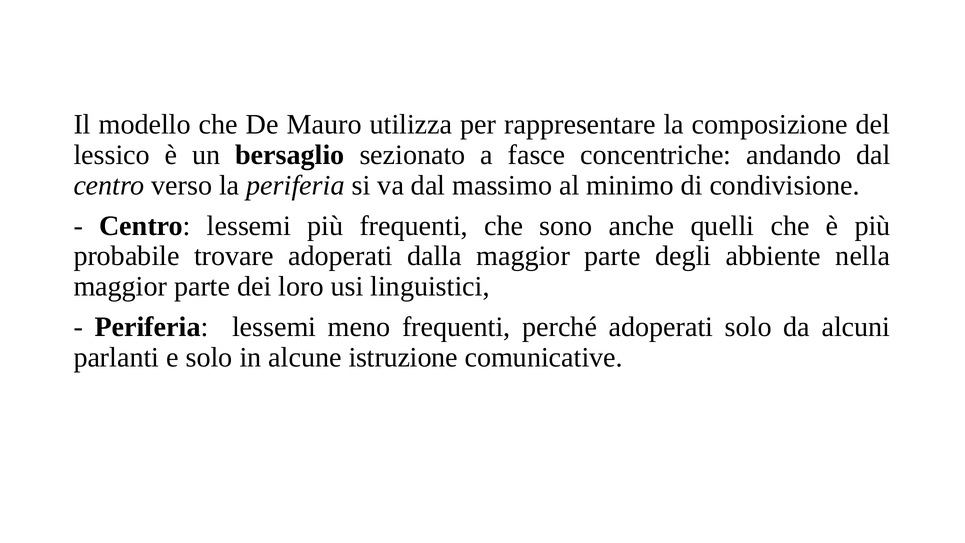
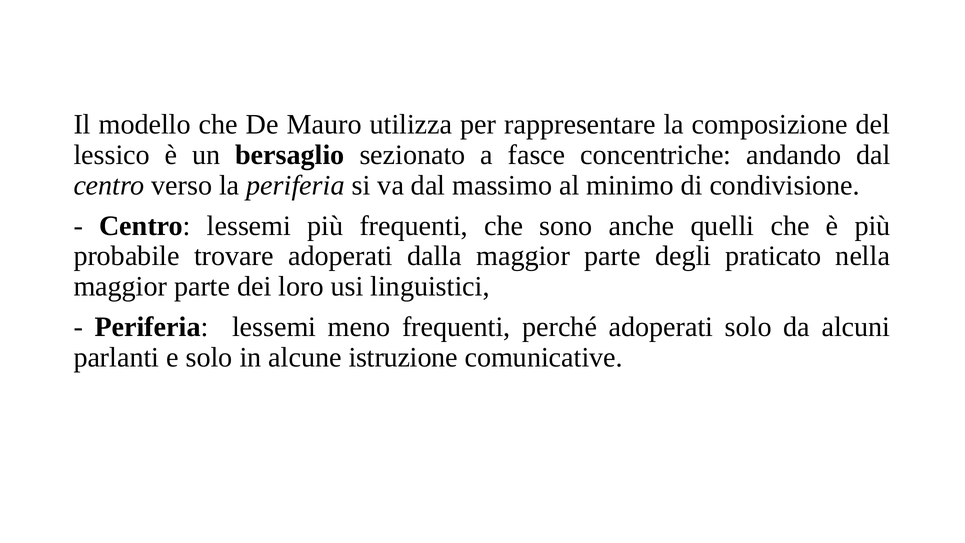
abbiente: abbiente -> praticato (774, 256)
